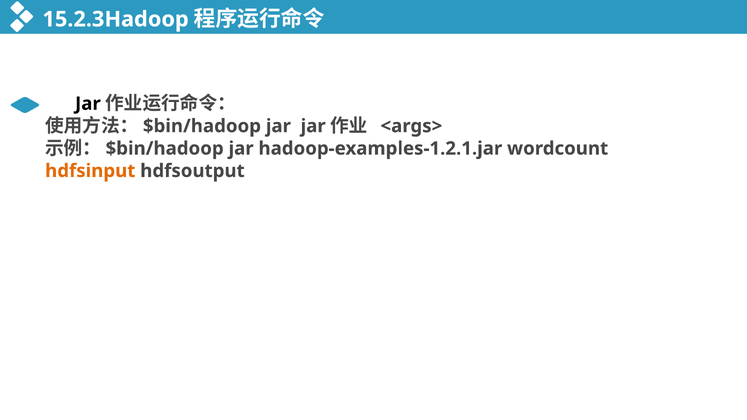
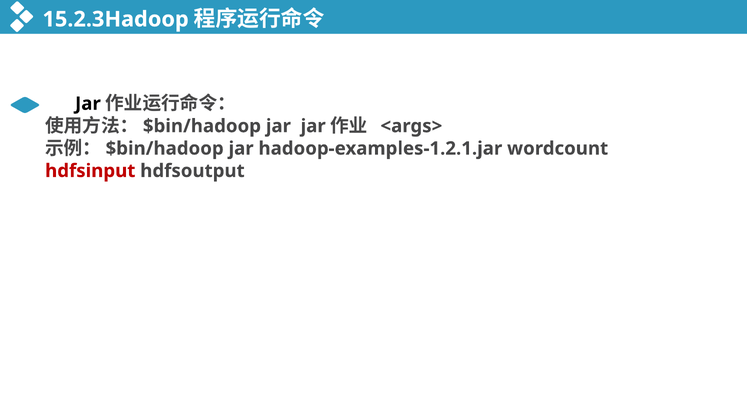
hdfsinput colour: orange -> red (90, 171)
